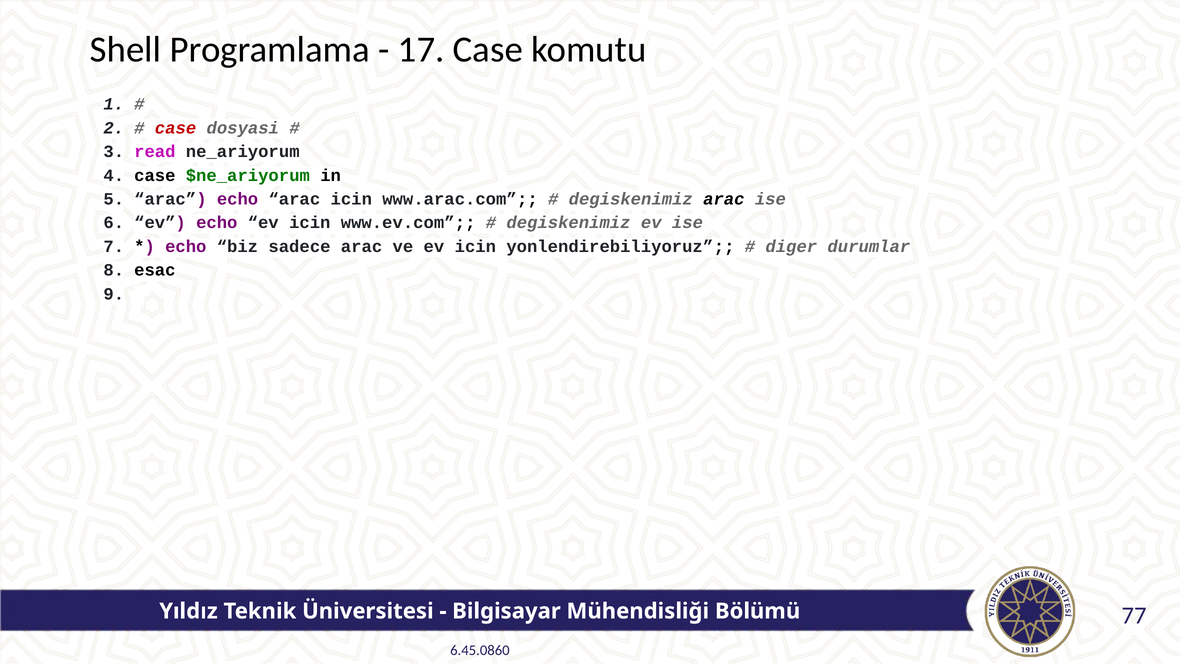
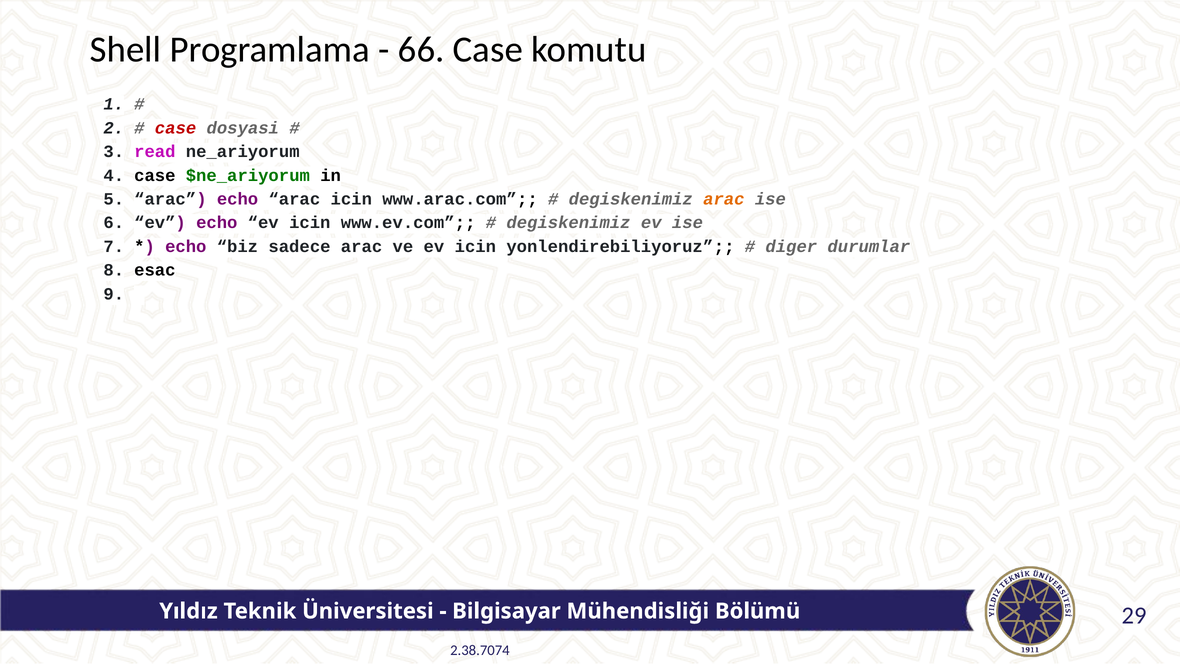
17: 17 -> 66 (421, 49)
arac colour: black -> orange (724, 199)
77: 77 -> 29 (1134, 615)
6.45.0860: 6.45.0860 -> 2.38.7074 (480, 650)
